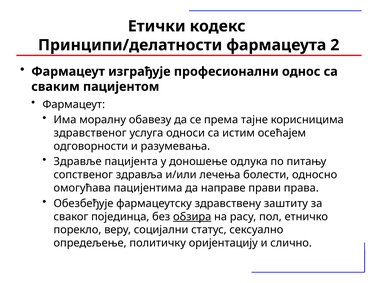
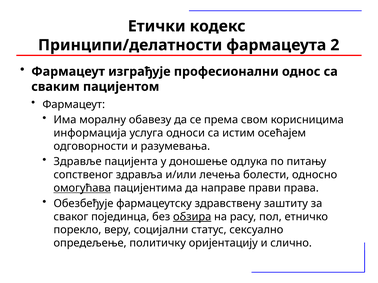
тајне: тајне -> свом (254, 120)
здравственог: здравственог -> информација (90, 133)
омогућава underline: none -> present (82, 188)
